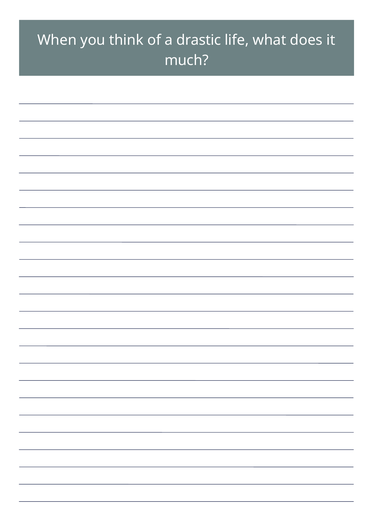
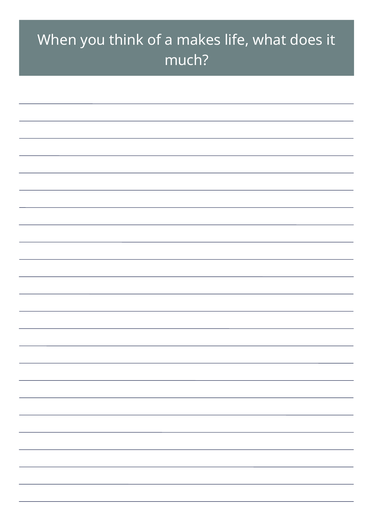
drastic: drastic -> makes (199, 40)
